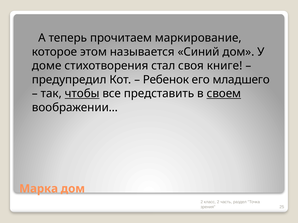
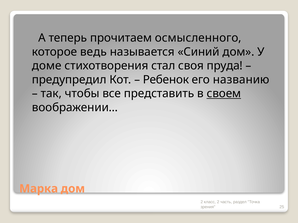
маркирование: маркирование -> осмысленного (198, 38)
этом: этом -> ведь (93, 52)
книге: книге -> пруда (225, 66)
младшего: младшего -> названию (241, 80)
чтобы underline: present -> none (82, 94)
